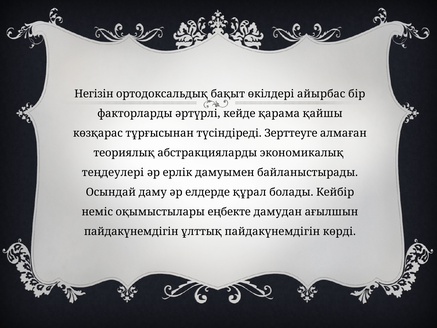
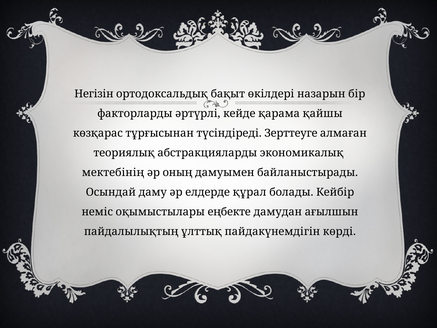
айырбас: айырбас -> назарын (321, 94)
теңдеулері: теңдеулері -> мектебінің (113, 173)
ерлік: ерлік -> оның (177, 173)
пайдакүнемдігін: пайдакүнемдігін -> пайдалылықтың (131, 232)
